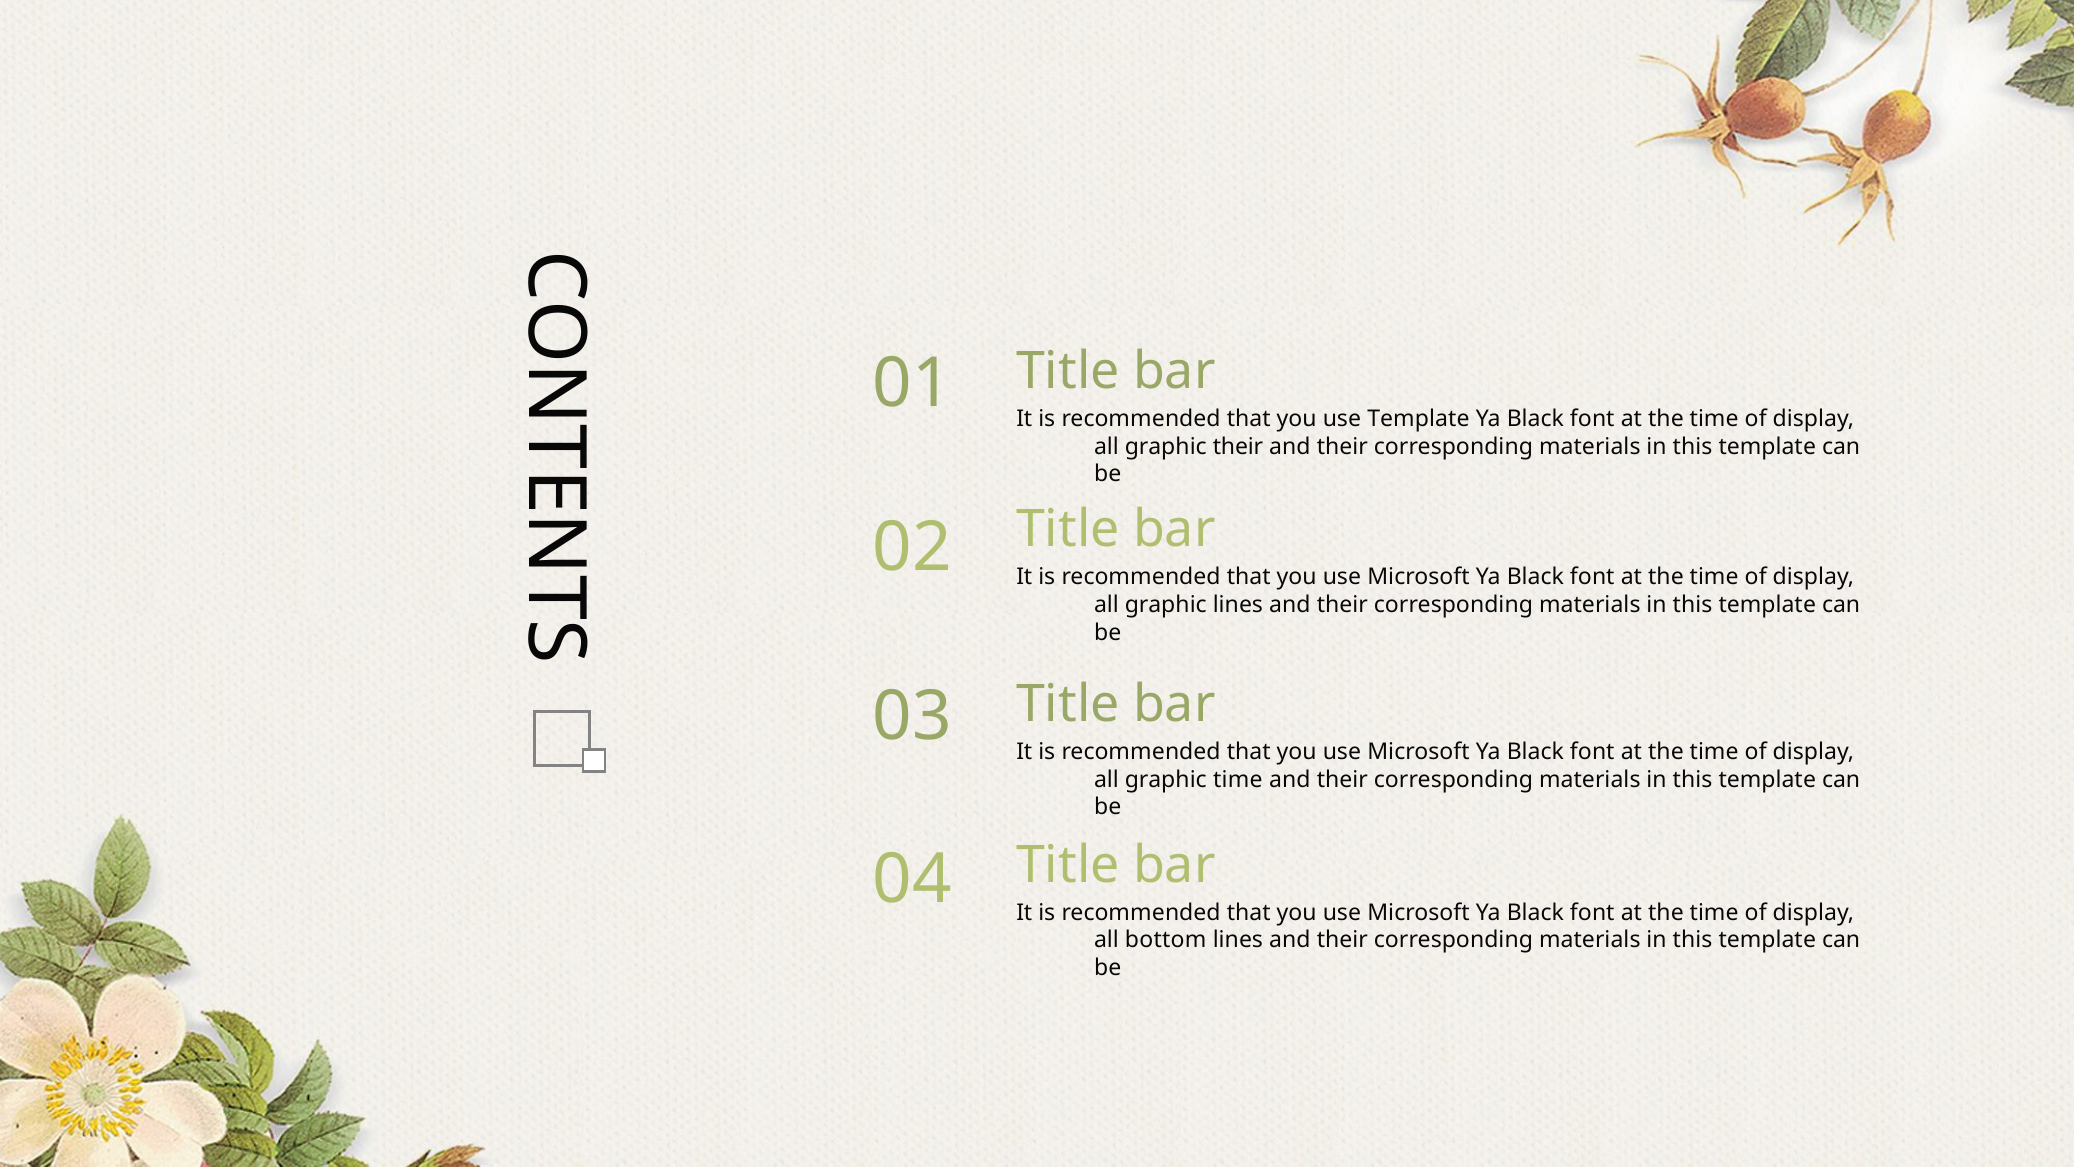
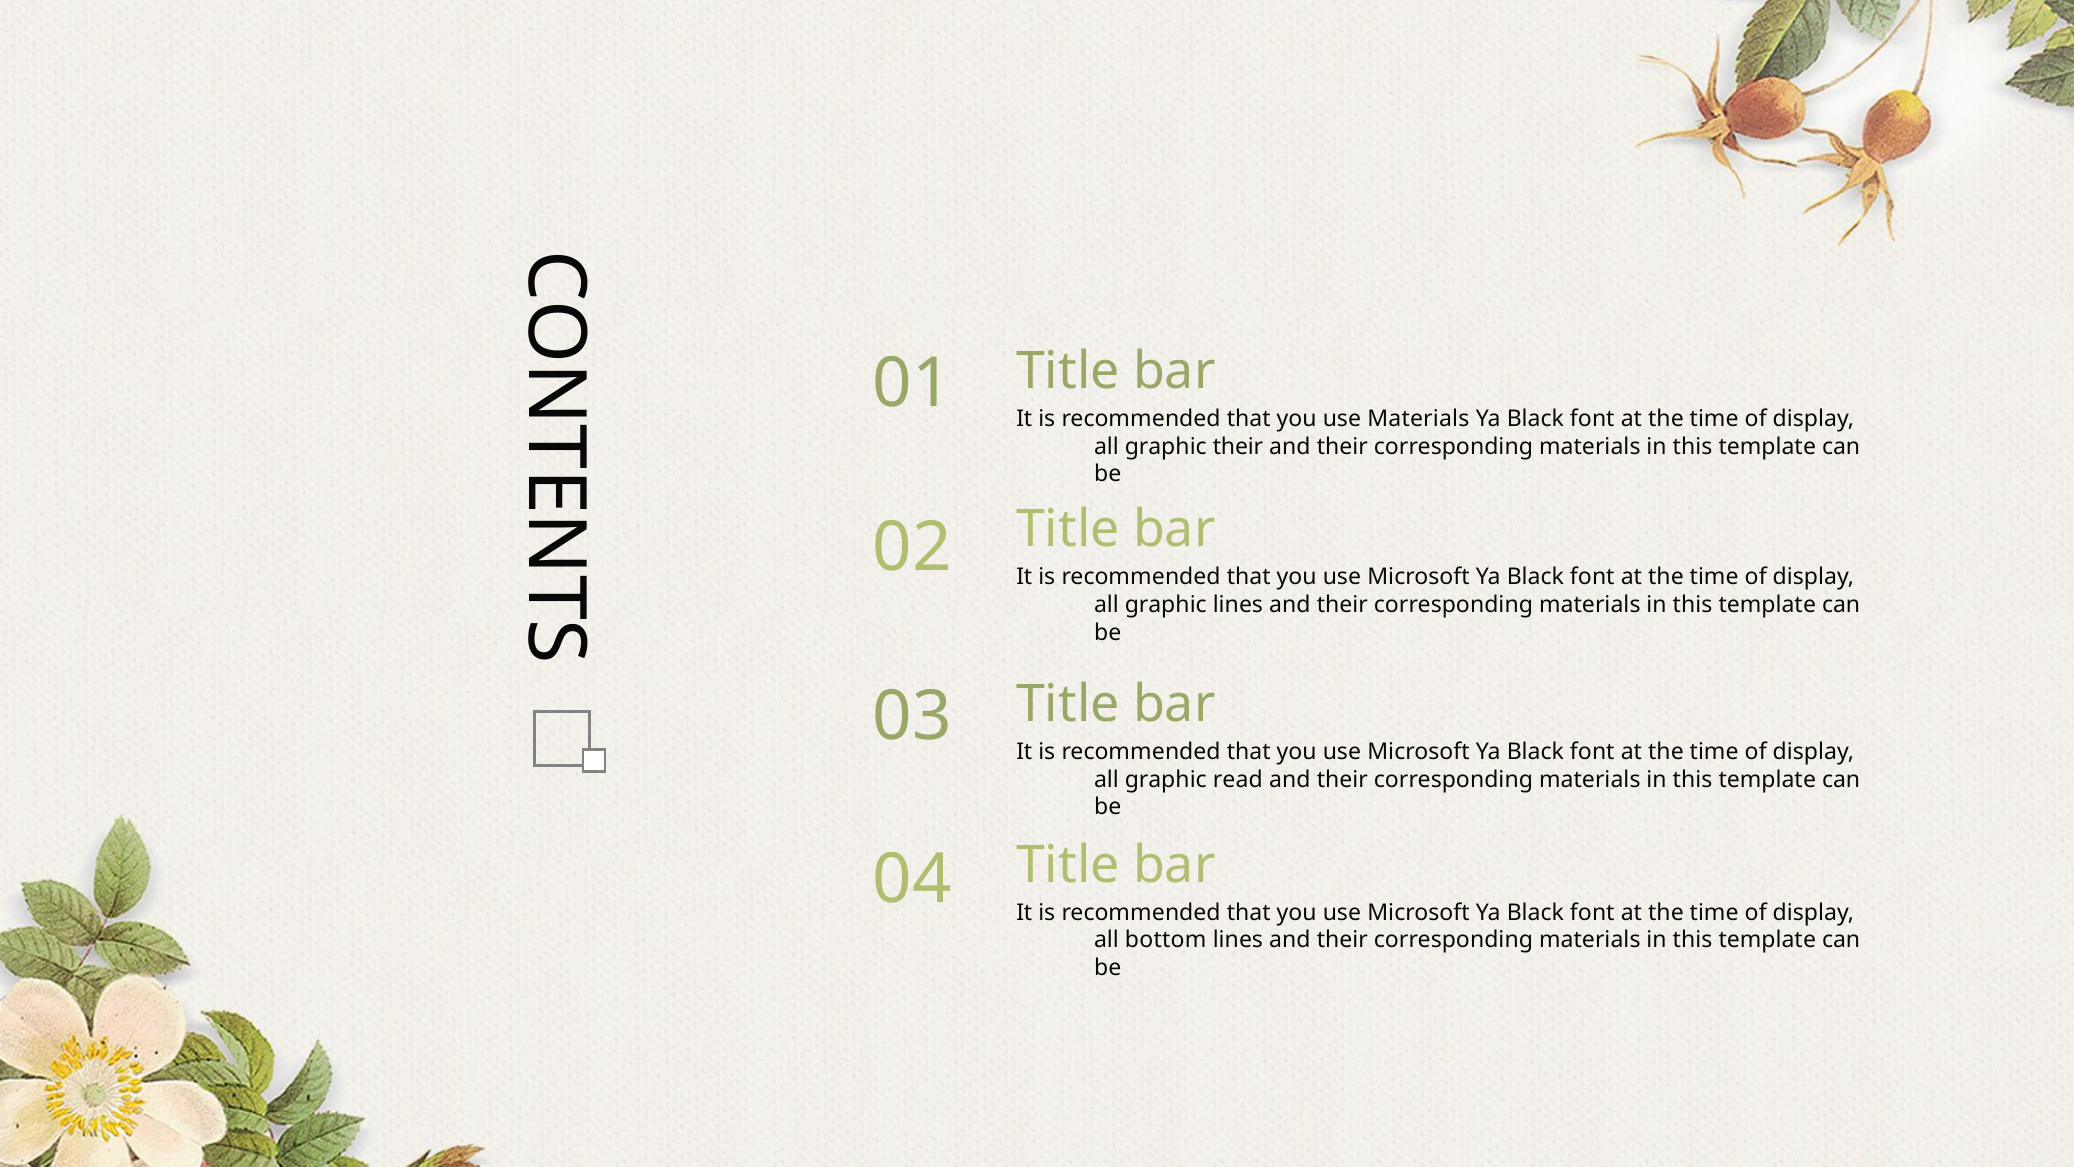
use Template: Template -> Materials (1418, 419)
graphic time: time -> read (1238, 780)
